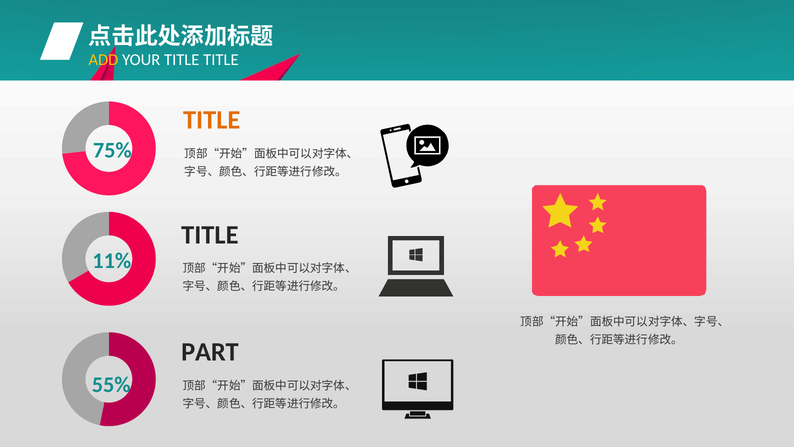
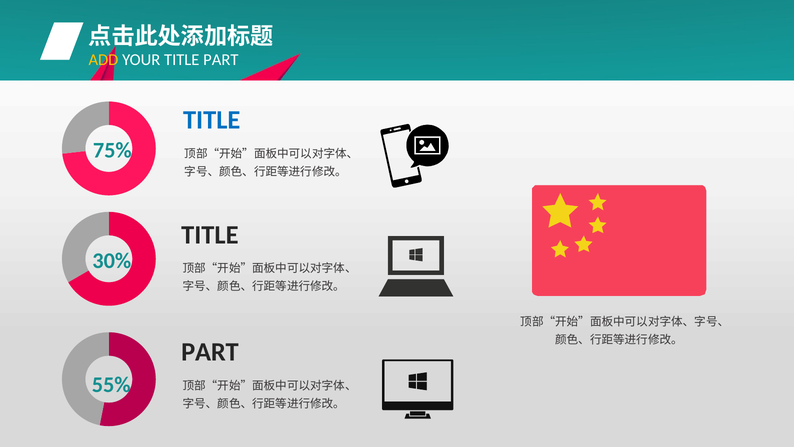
YOUR TITLE TITLE: TITLE -> PART (221, 60)
TITLE colour: orange -> blue (212, 120)
11%: 11% -> 30% (112, 260)
